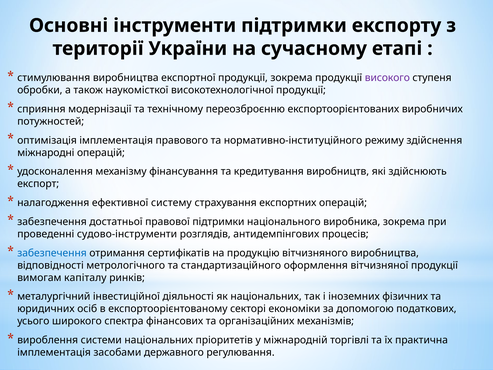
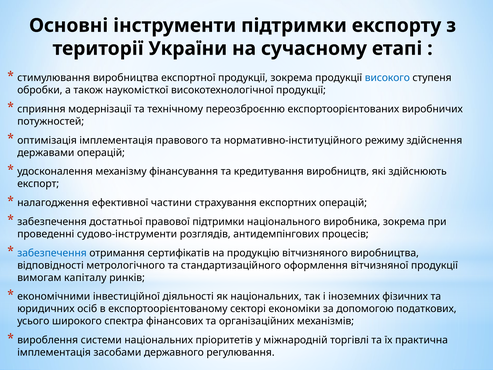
високого colour: purple -> blue (387, 78)
міжнародні: міжнародні -> державами (46, 153)
систему: систему -> частини (171, 203)
металургічний: металургічний -> економічними (54, 296)
